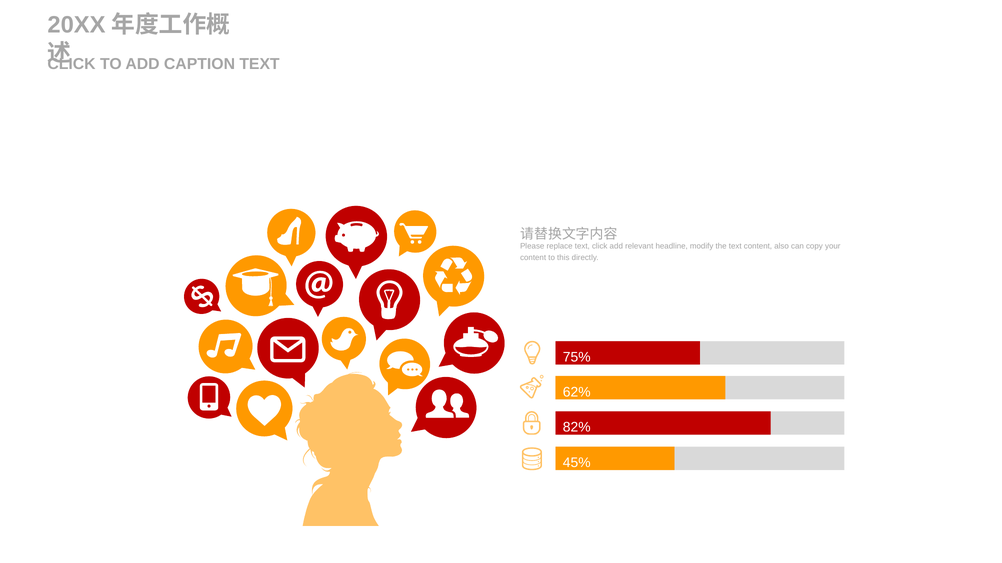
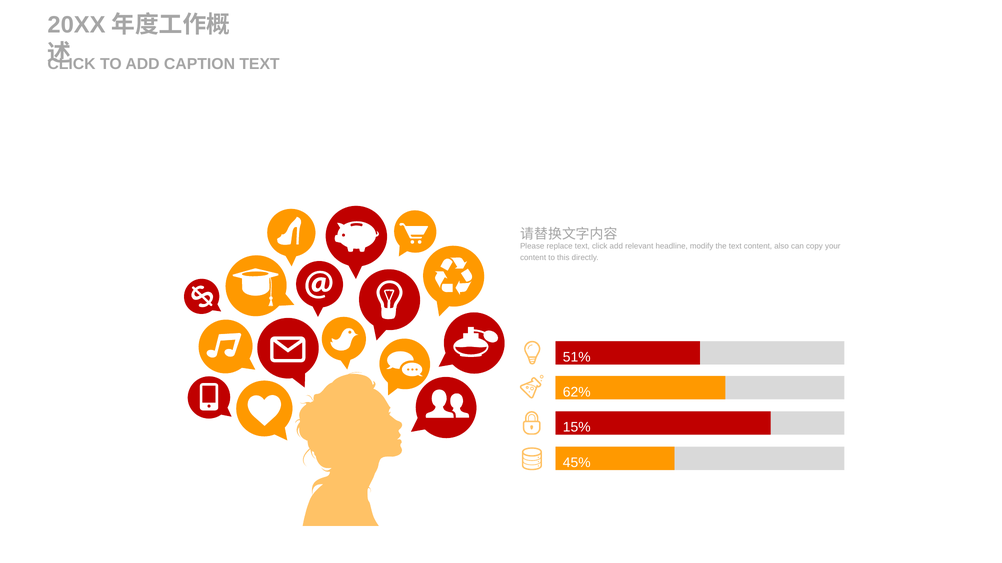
75%: 75% -> 51% (577, 358)
82%: 82% -> 15% (577, 428)
